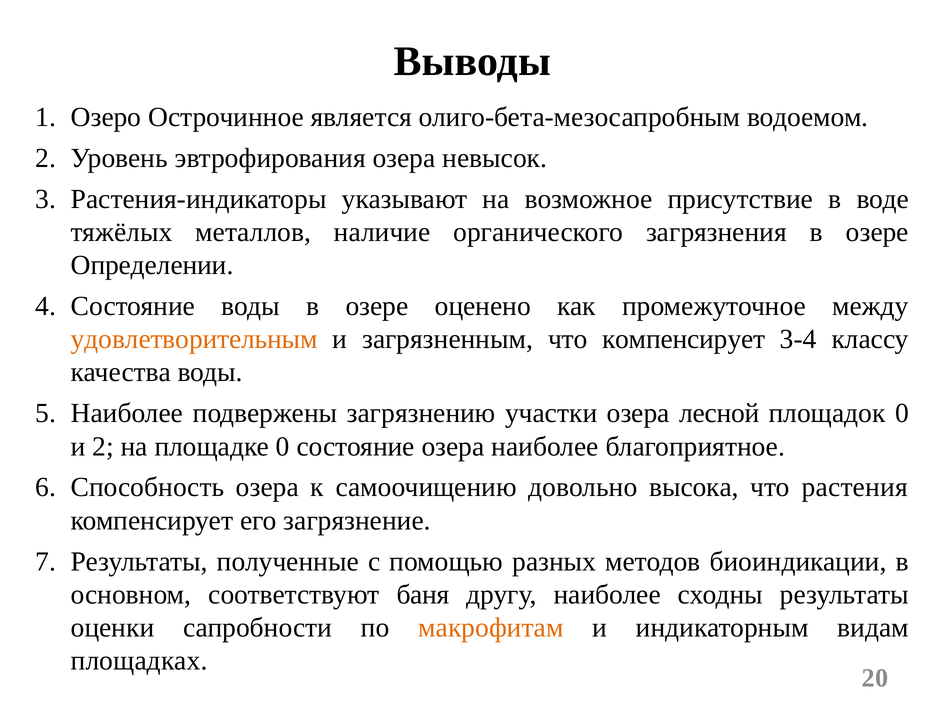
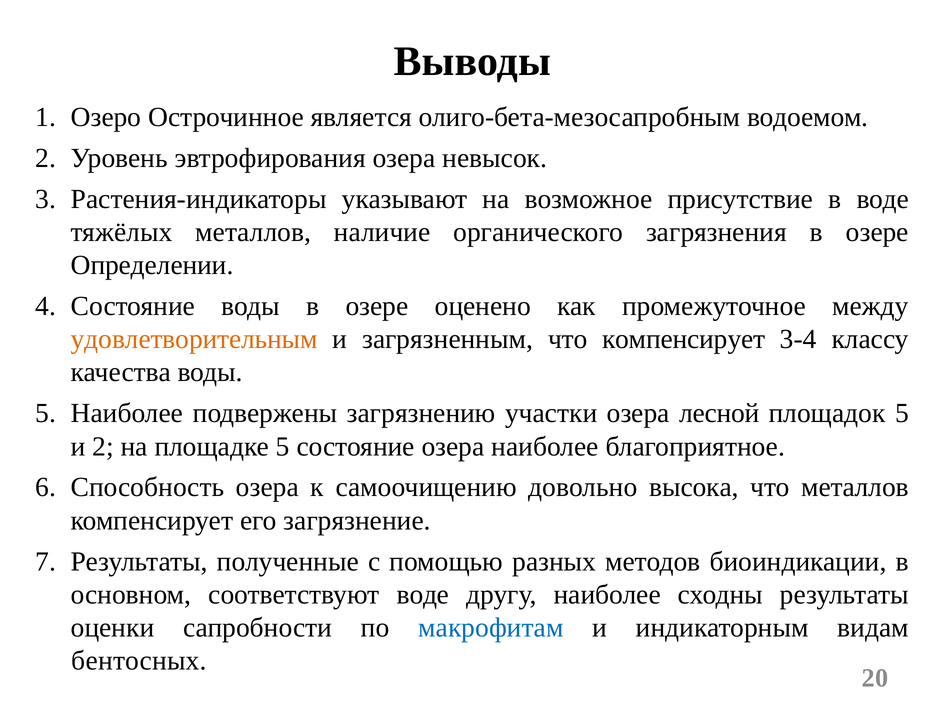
площадок 0: 0 -> 5 (902, 413)
площадке 0: 0 -> 5 (283, 446)
что растения: растения -> металлов (855, 487)
соответствуют баня: баня -> воде (423, 594)
макрофитам colour: orange -> blue (491, 627)
площадках: площадках -> бентосных (139, 660)
